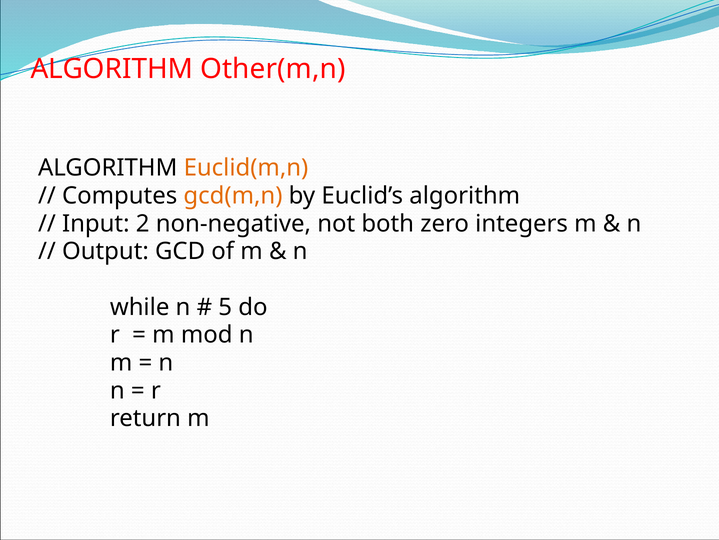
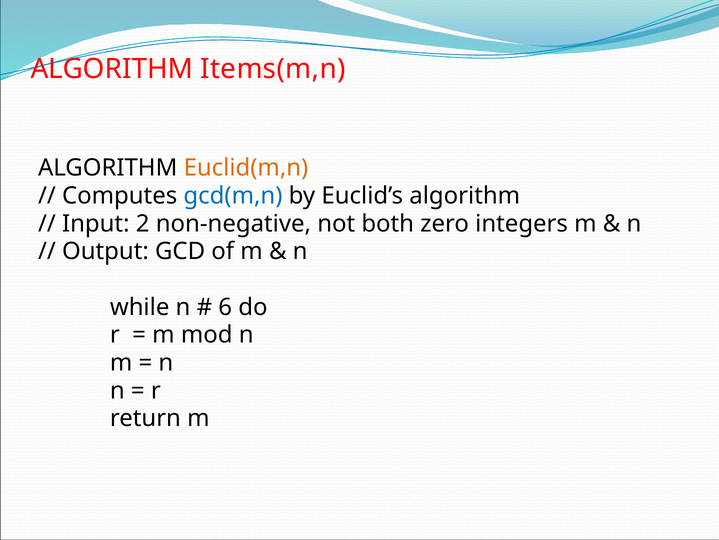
Other(m,n: Other(m,n -> Items(m,n (273, 69)
gcd(m,n colour: orange -> blue (233, 196)
5: 5 -> 6 (225, 307)
